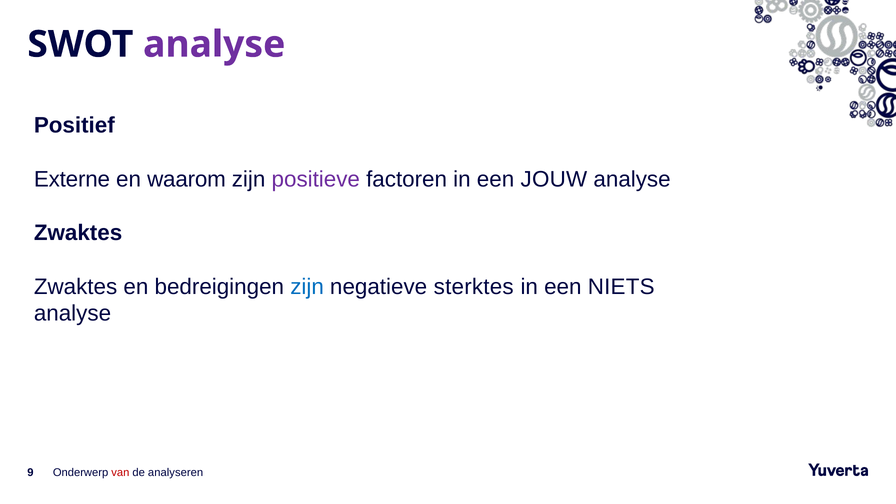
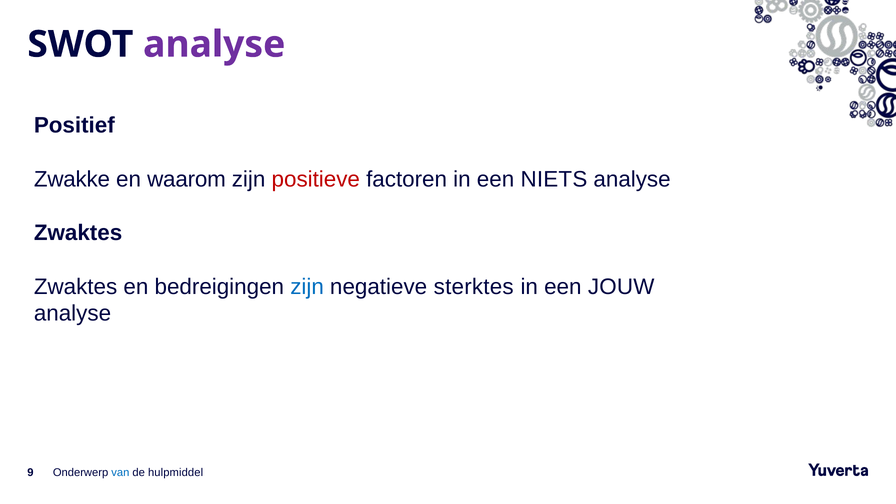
Externe: Externe -> Zwakke (72, 179)
positieve colour: purple -> red (316, 179)
JOUW: JOUW -> NIETS (554, 179)
NIETS: NIETS -> JOUW (621, 287)
van colour: red -> blue (120, 472)
analyseren: analyseren -> hulpmiddel (176, 472)
